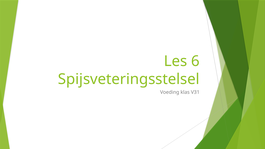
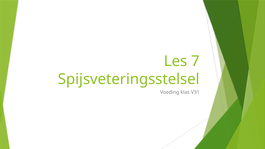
6: 6 -> 7 (195, 61)
